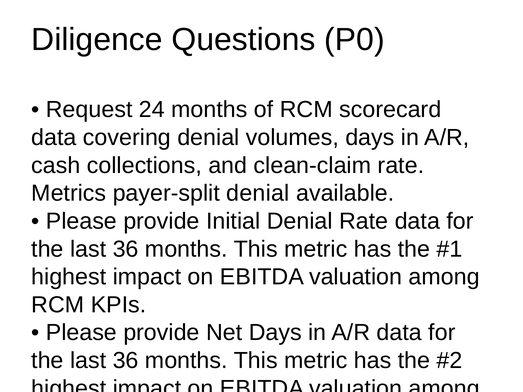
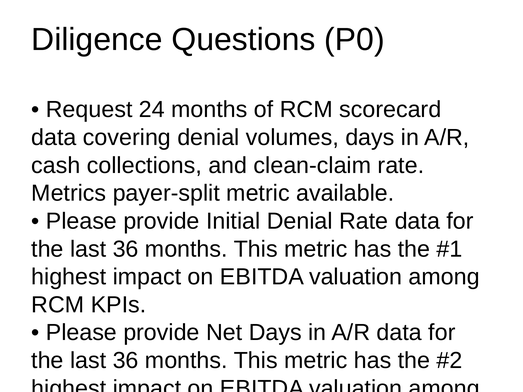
payer-split denial: denial -> metric (258, 193)
